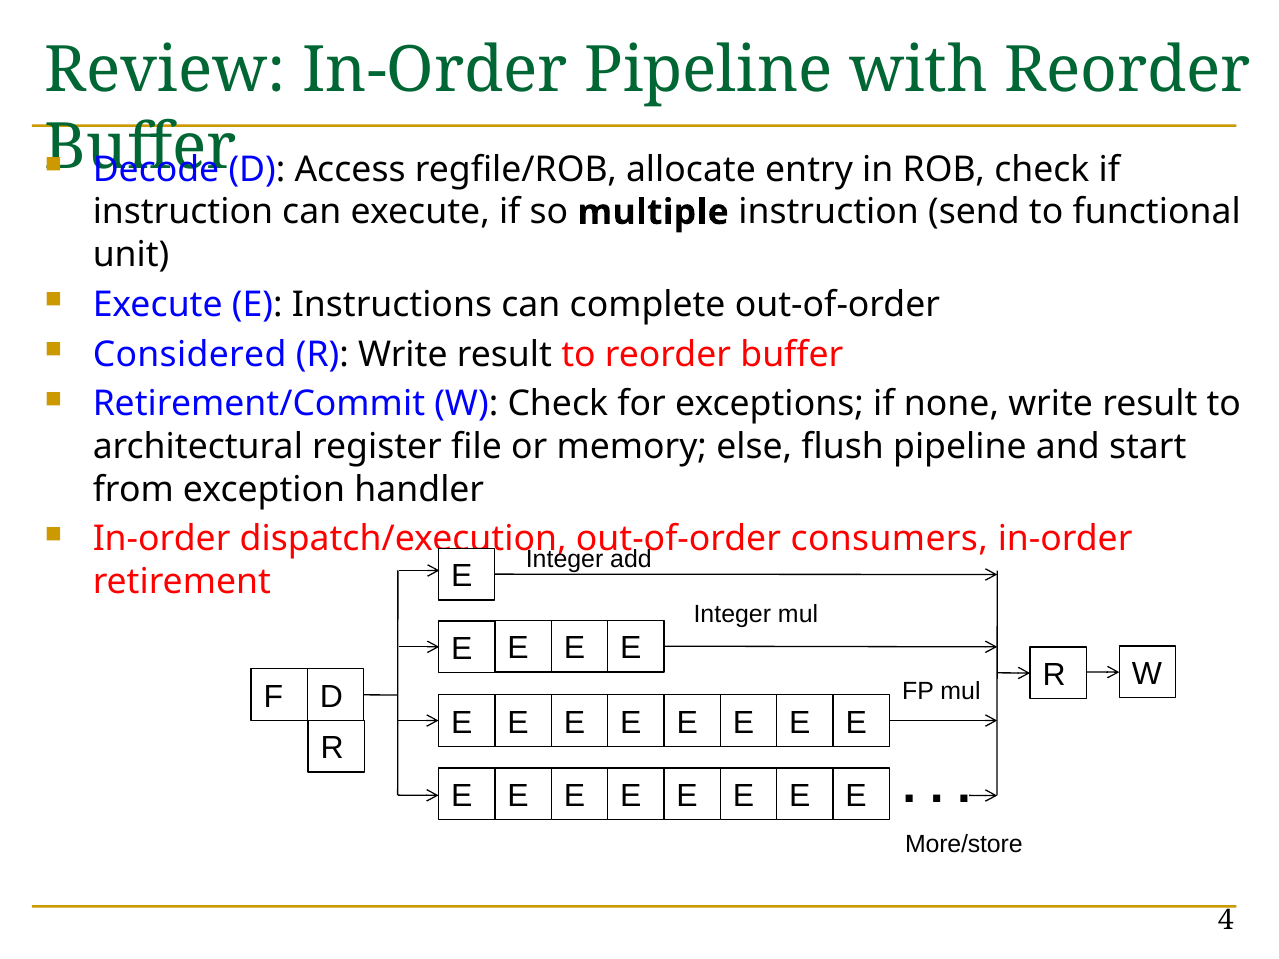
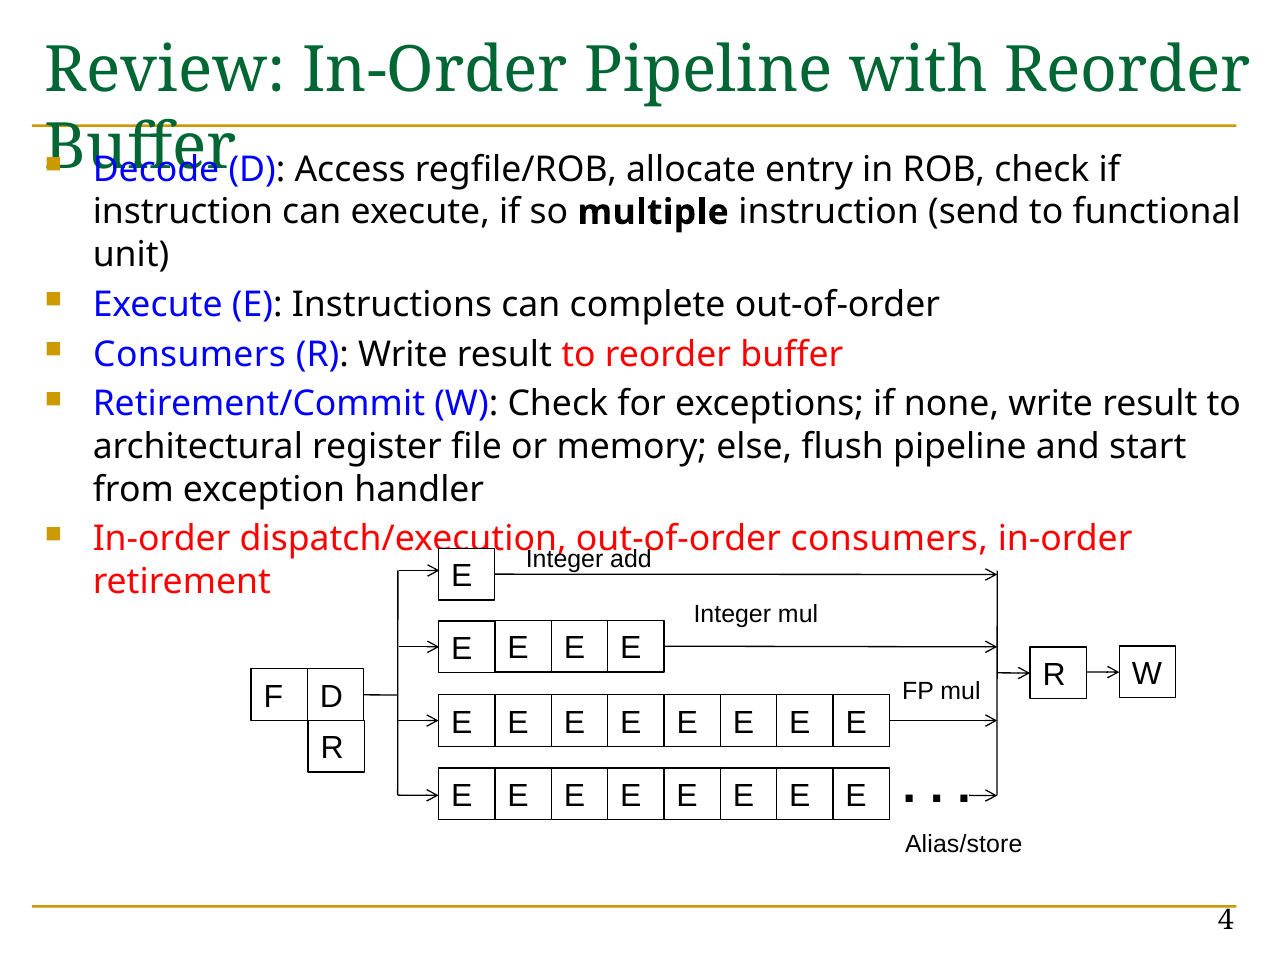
Considered: Considered -> Consumers (190, 354)
More/store: More/store -> Alias/store (964, 844)
